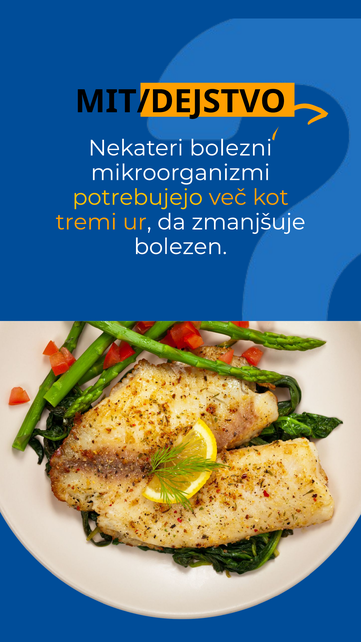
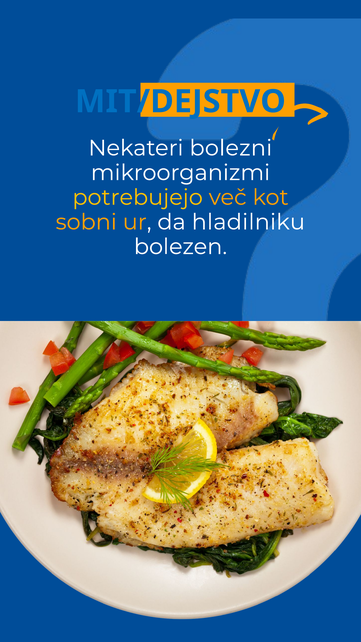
MIT/DEJSTVO colour: black -> blue (180, 102)
tremi: tremi -> sobni (86, 222)
zmanjšuje: zmanjšuje -> hladilniku (248, 222)
